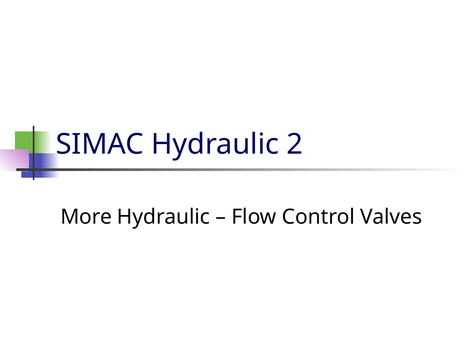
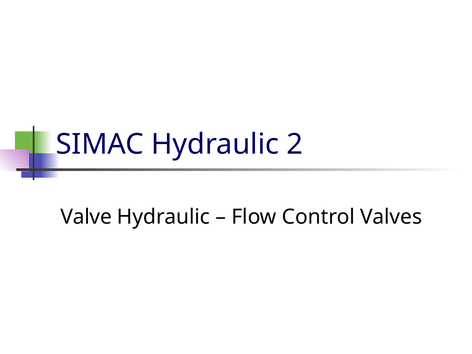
More: More -> Valve (86, 217)
